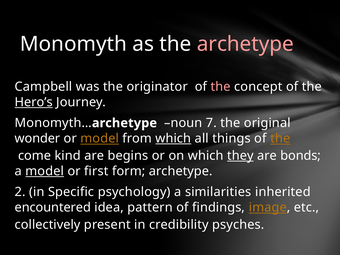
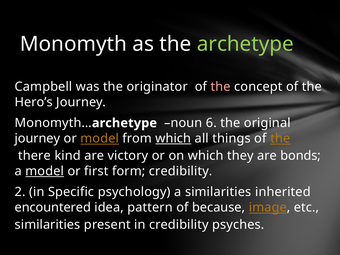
archetype colour: pink -> light green (245, 44)
Hero’s underline: present -> none (34, 102)
7: 7 -> 6 (211, 123)
wonder: wonder -> journey (37, 138)
come: come -> there (34, 156)
begins: begins -> victory (128, 156)
they underline: present -> none (240, 156)
form archetype: archetype -> credibility (181, 171)
findings: findings -> because (219, 207)
collectively: collectively -> similarities (48, 225)
